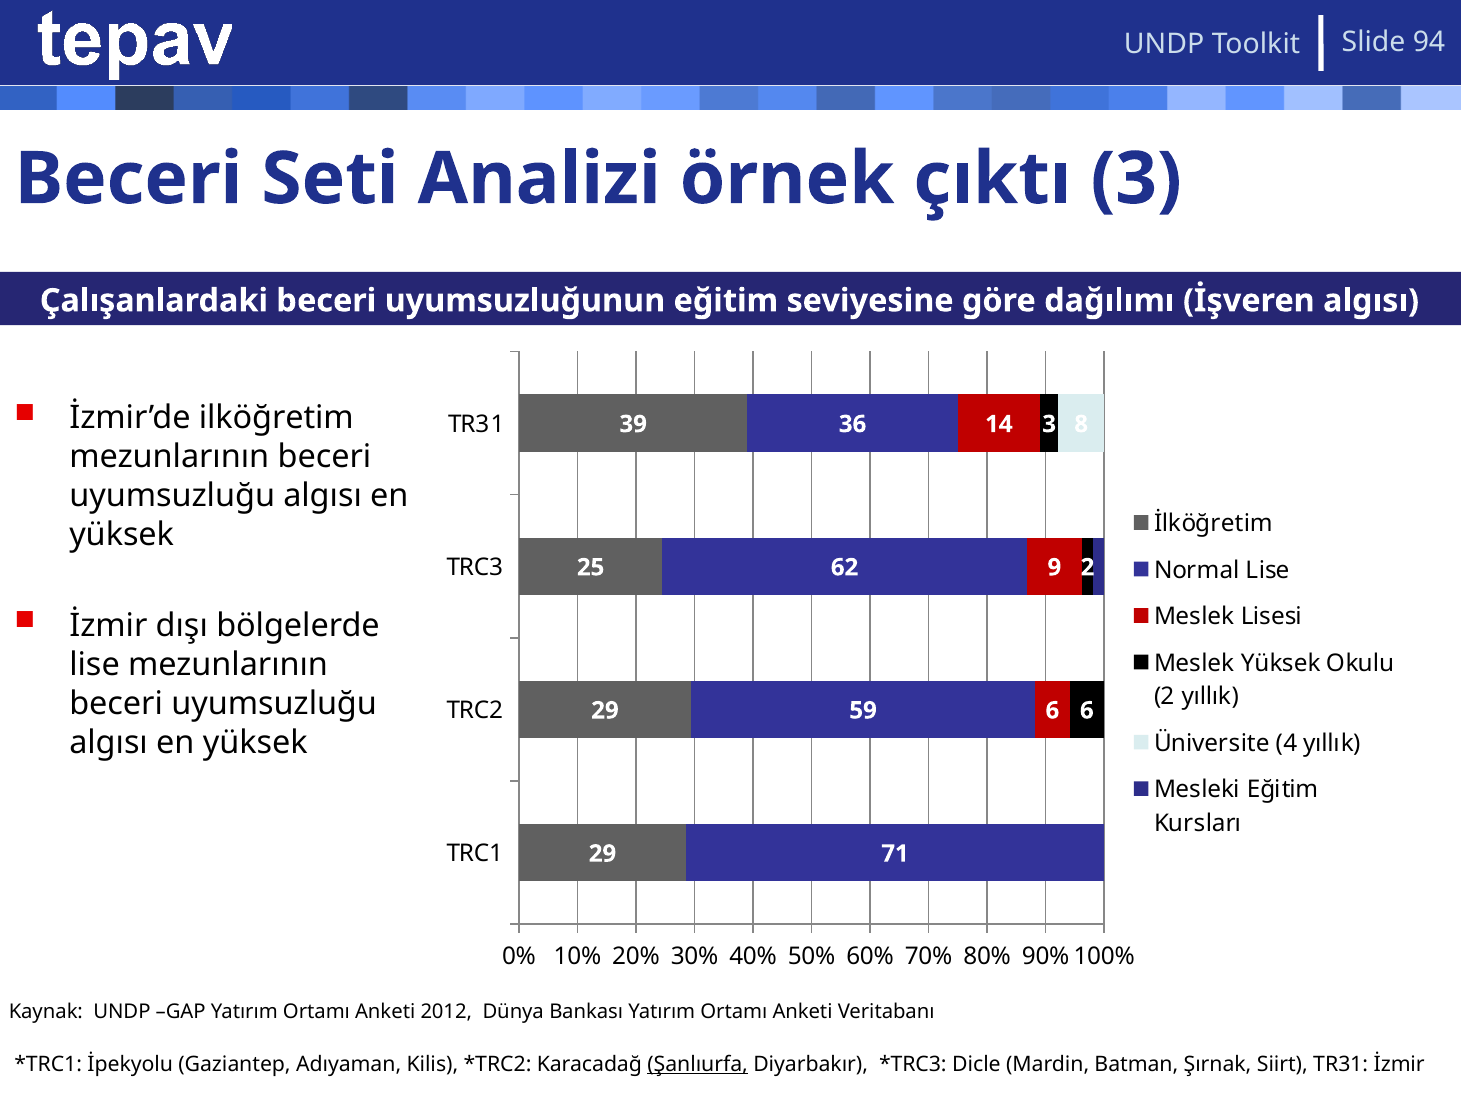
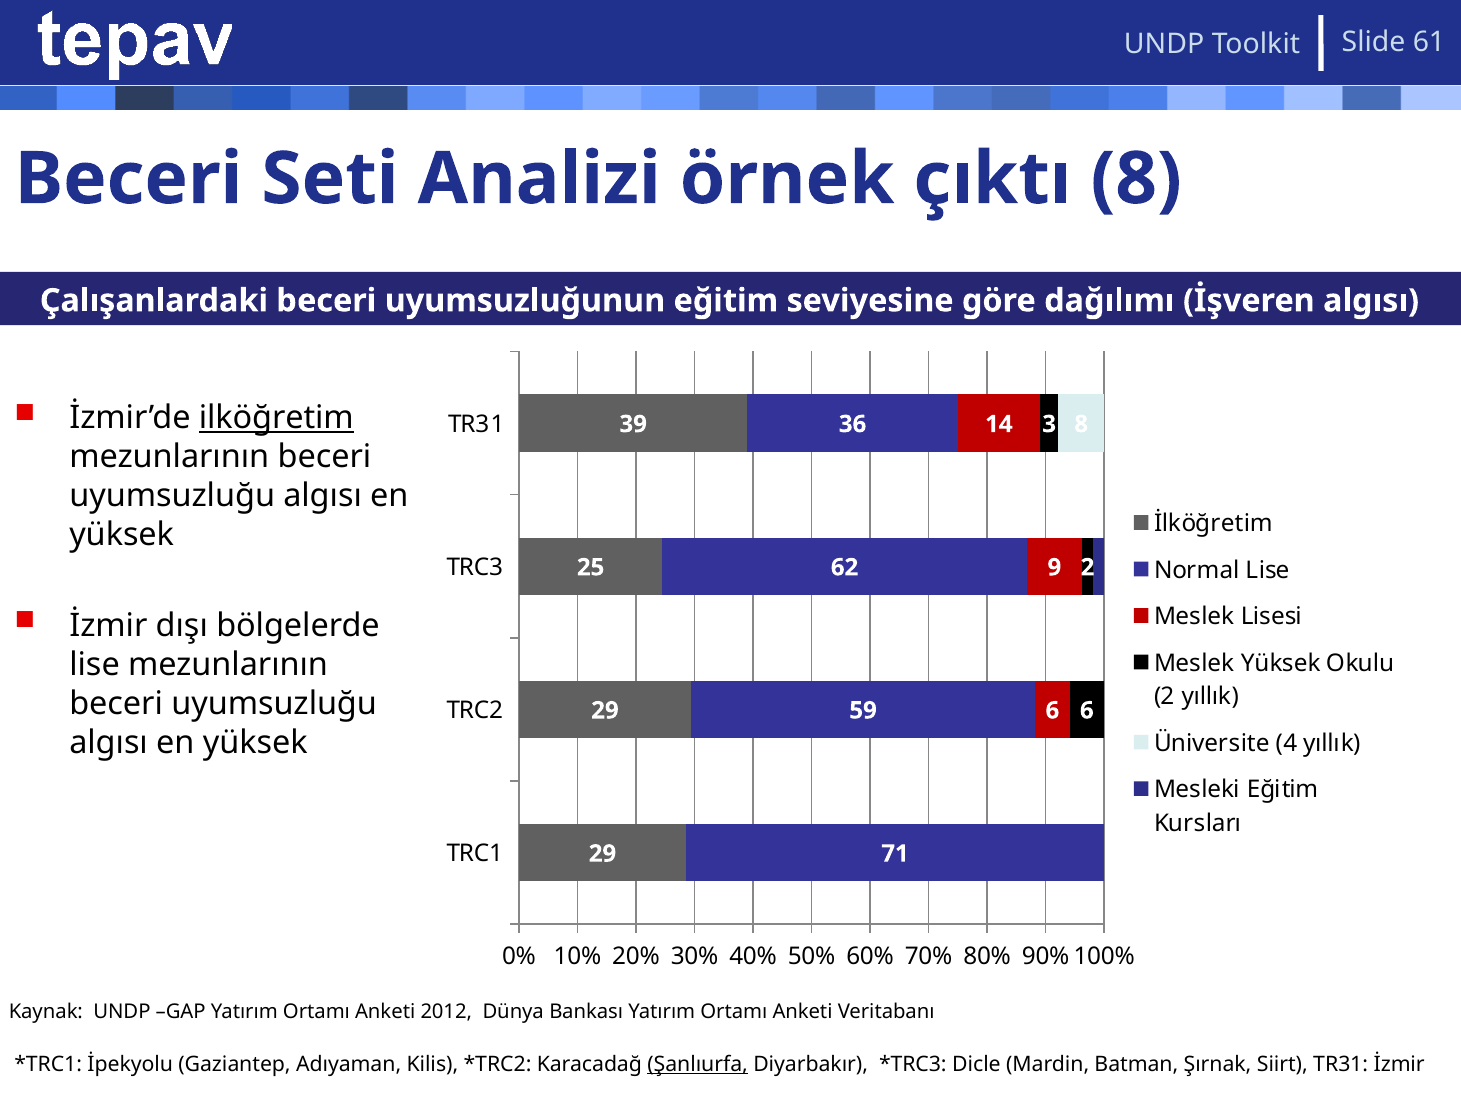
94: 94 -> 61 (1429, 43)
çıktı 3: 3 -> 8 (1136, 179)
ilköğretim underline: none -> present (276, 418)
